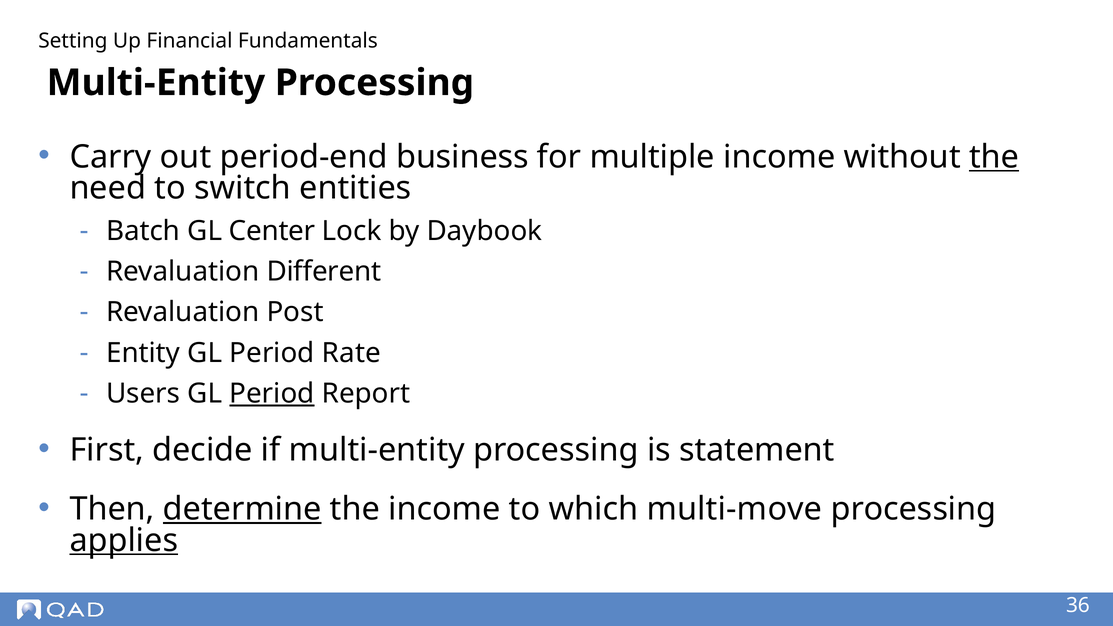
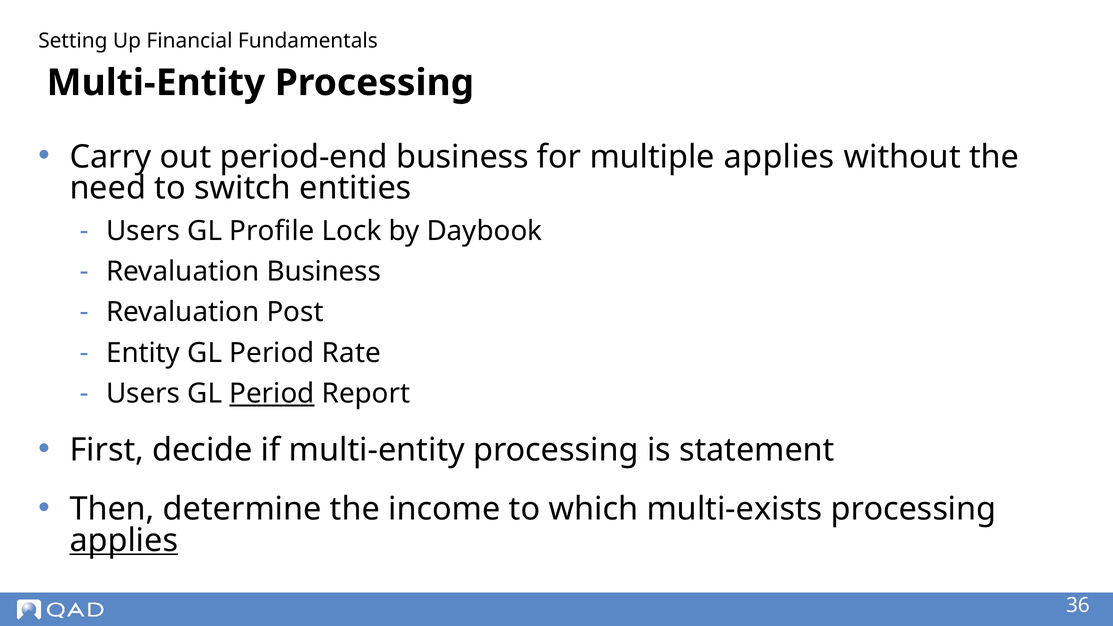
multiple income: income -> applies (779, 157)
the underline: present -> none (994, 157)
Batch: Batch -> Users (143, 231)
Center: Center -> Profile (272, 231)
Revaluation Different: Different -> Business (324, 272)
determine underline: present -> none (242, 509)
multi-move: multi-move -> multi-exists (735, 509)
